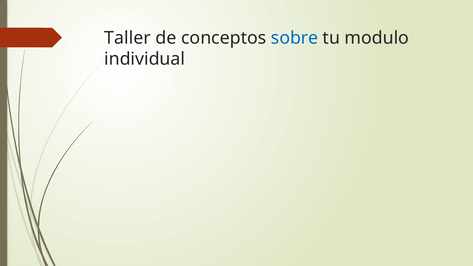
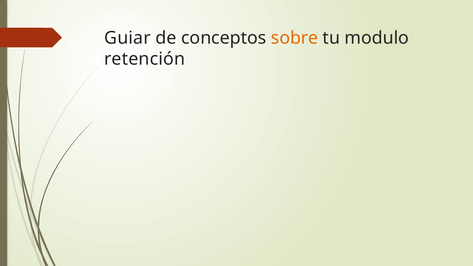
Taller: Taller -> Guiar (127, 38)
sobre colour: blue -> orange (295, 38)
individual: individual -> retención (145, 59)
